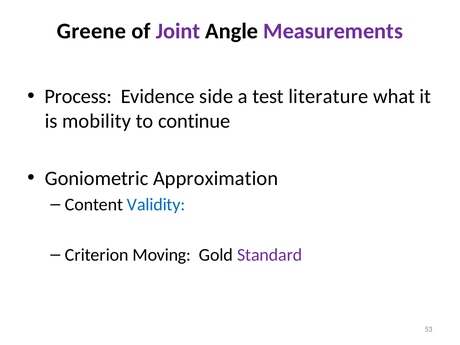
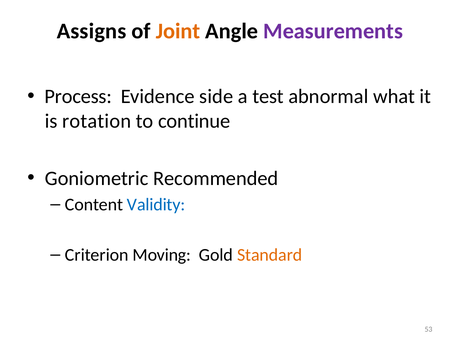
Greene: Greene -> Assigns (92, 31)
Joint colour: purple -> orange (178, 31)
literature: literature -> abnormal (328, 96)
mobility: mobility -> rotation (97, 121)
Approximation: Approximation -> Recommended (216, 178)
Standard colour: purple -> orange (270, 255)
